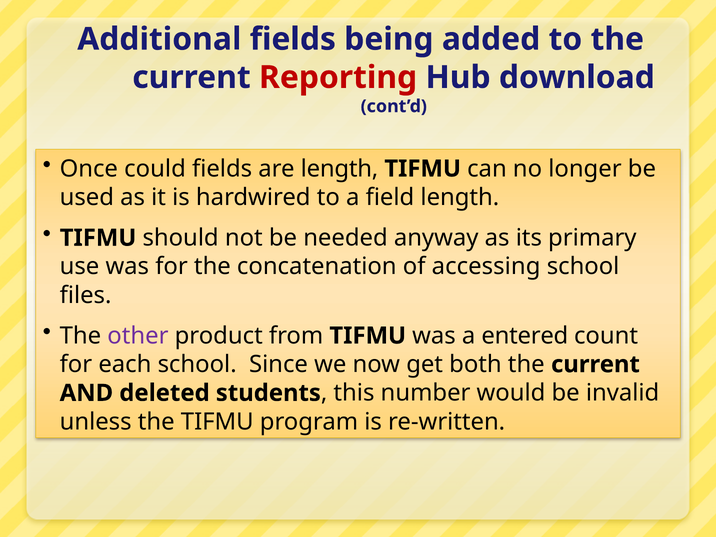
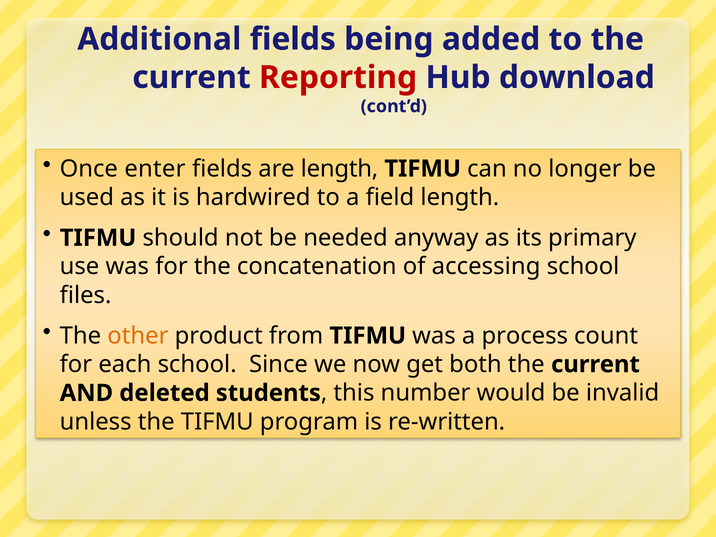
could: could -> enter (155, 169)
other colour: purple -> orange (138, 336)
entered: entered -> process (525, 336)
